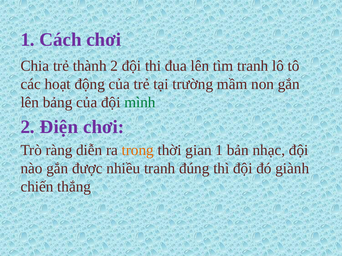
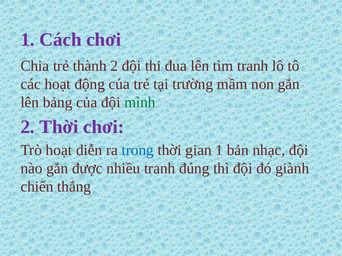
2 Điện: Điện -> Thời (59, 127)
Trò ràng: ràng -> hoạt (59, 150)
trong colour: orange -> blue (138, 150)
